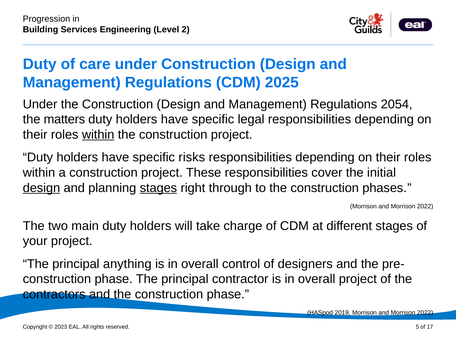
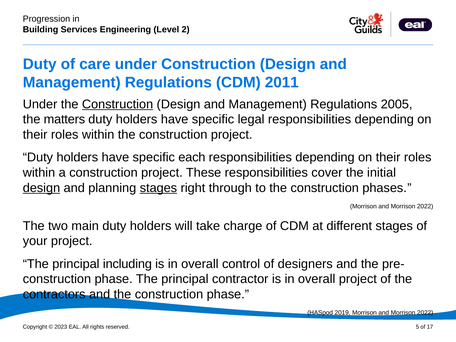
2025: 2025 -> 2011 (282, 82)
Construction underline: none -> present (118, 104)
2054: 2054 -> 2005 (397, 104)
within underline: present -> none (98, 135)
risks: risks -> each (192, 157)
anything: anything -> including (127, 264)
